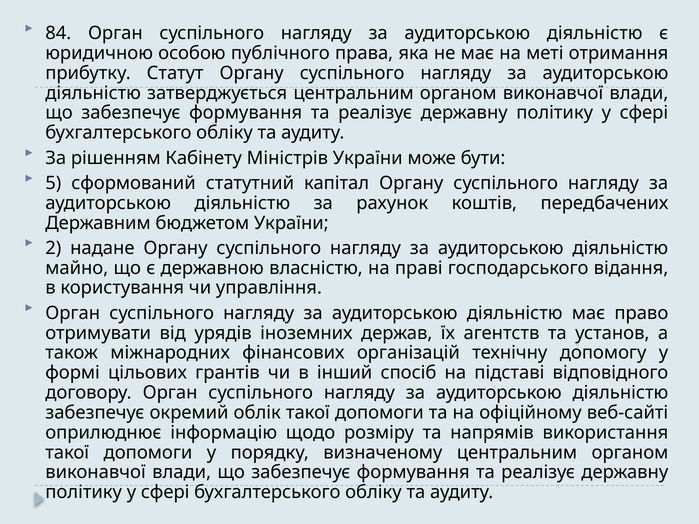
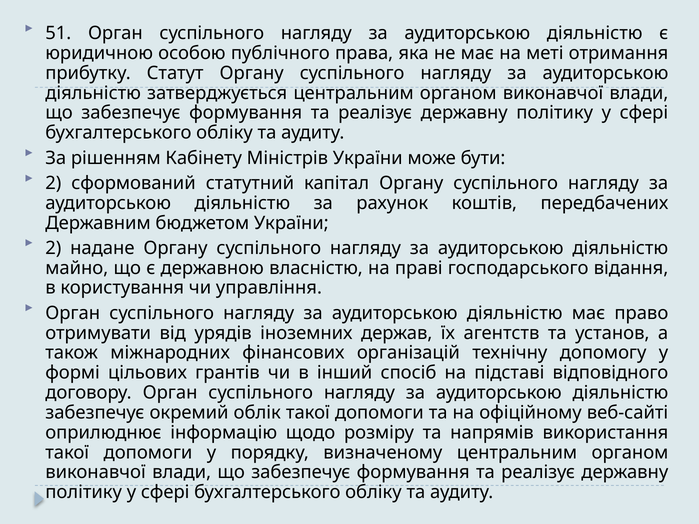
84: 84 -> 51 (58, 33)
5: 5 -> 2 (53, 183)
